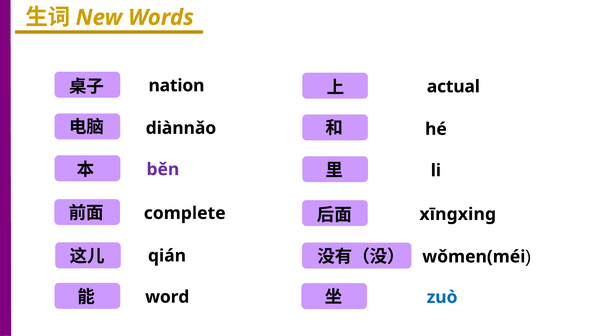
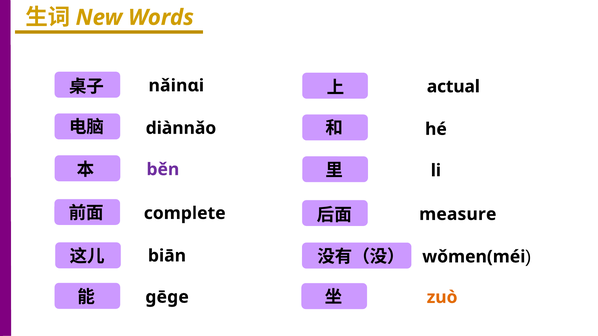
nation: nation -> nǎinɑi (176, 86)
xīnɡxinɡ: xīnɡxinɡ -> measure (458, 214)
qián: qián -> biān (167, 256)
zuò colour: blue -> orange (442, 298)
word: word -> ɡēɡe (167, 297)
